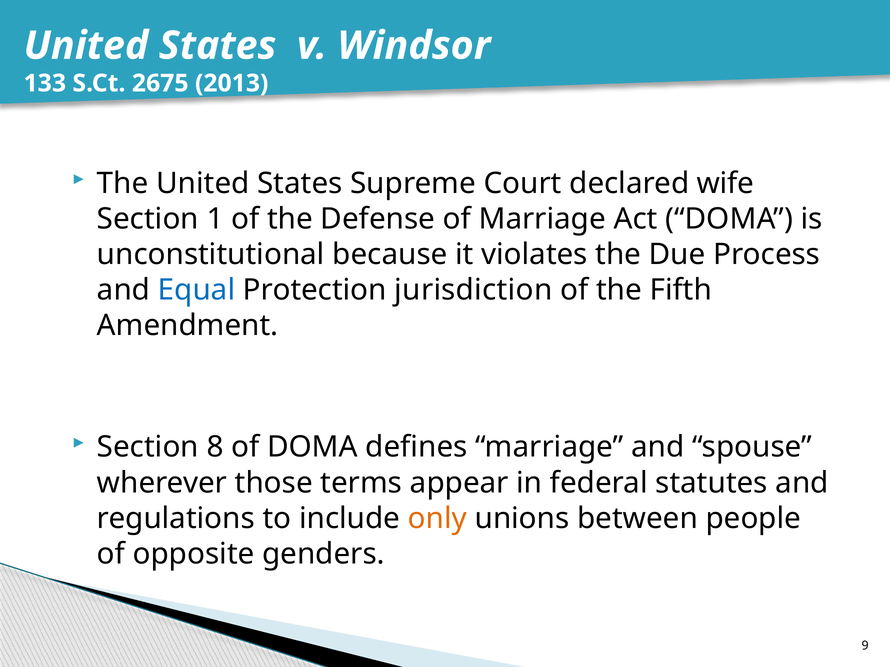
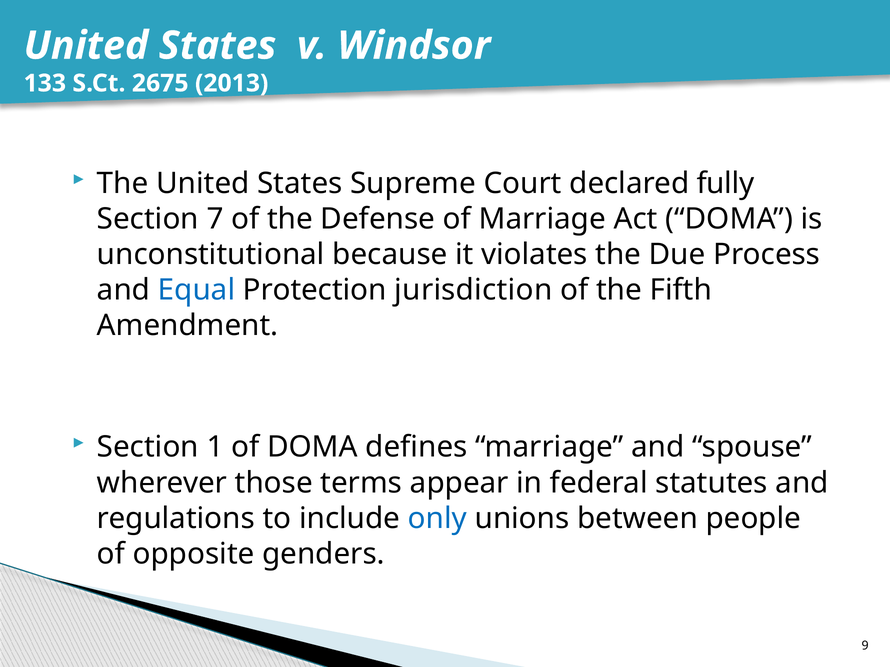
wife: wife -> fully (725, 183)
1: 1 -> 7 (215, 219)
8: 8 -> 1 (215, 448)
only colour: orange -> blue (437, 519)
